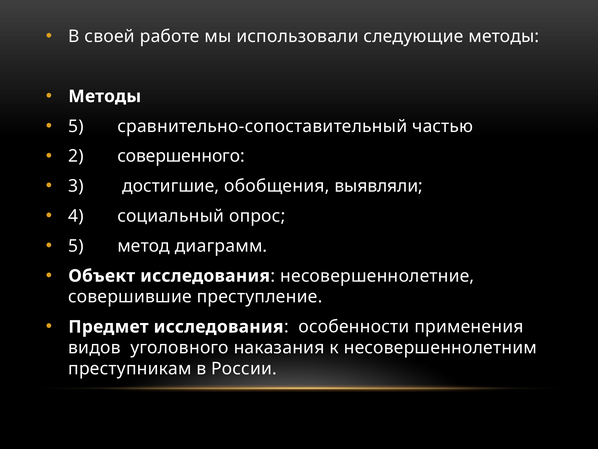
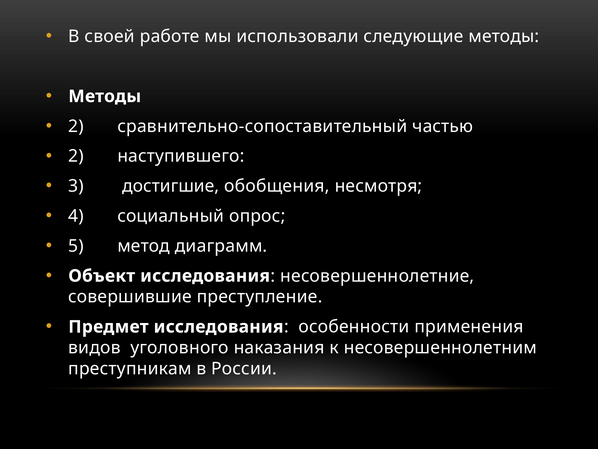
5: 5 -> 2 (76, 126)
совершенного: совершенного -> наступившего (181, 156)
выявляли: выявляли -> несмотря (379, 186)
